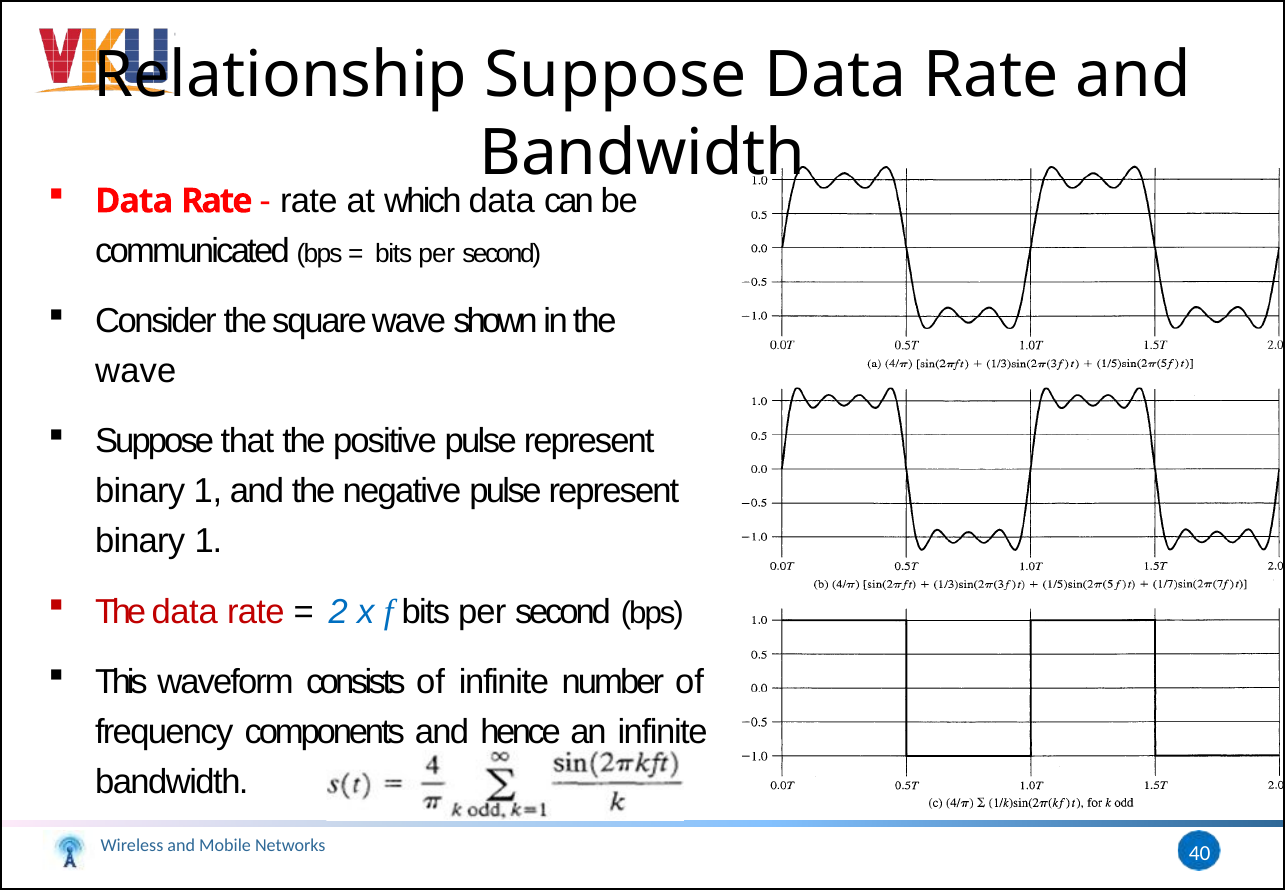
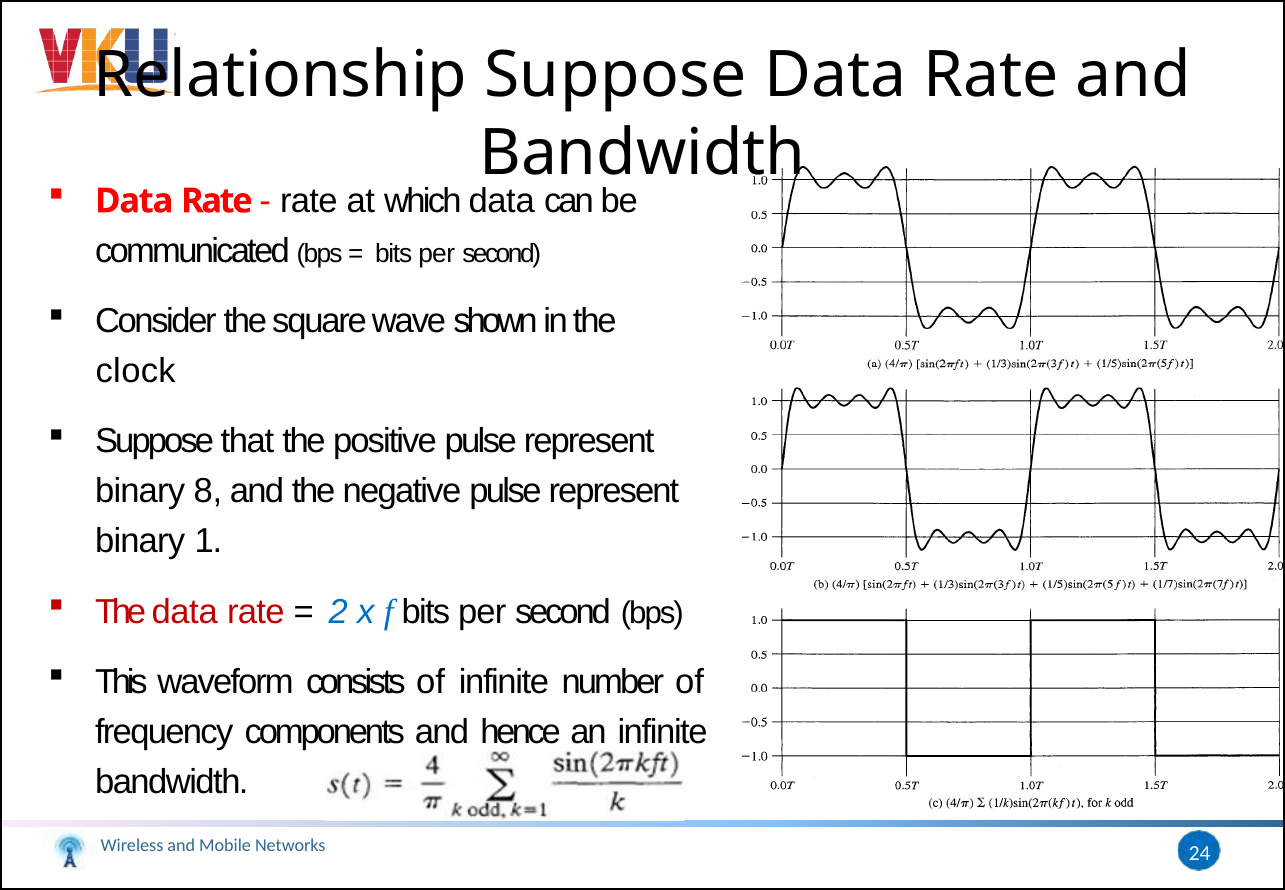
wave: wave -> clock (136, 371)
1: 1 -> 8 (208, 491)
40: 40 -> 24 (1200, 853)
